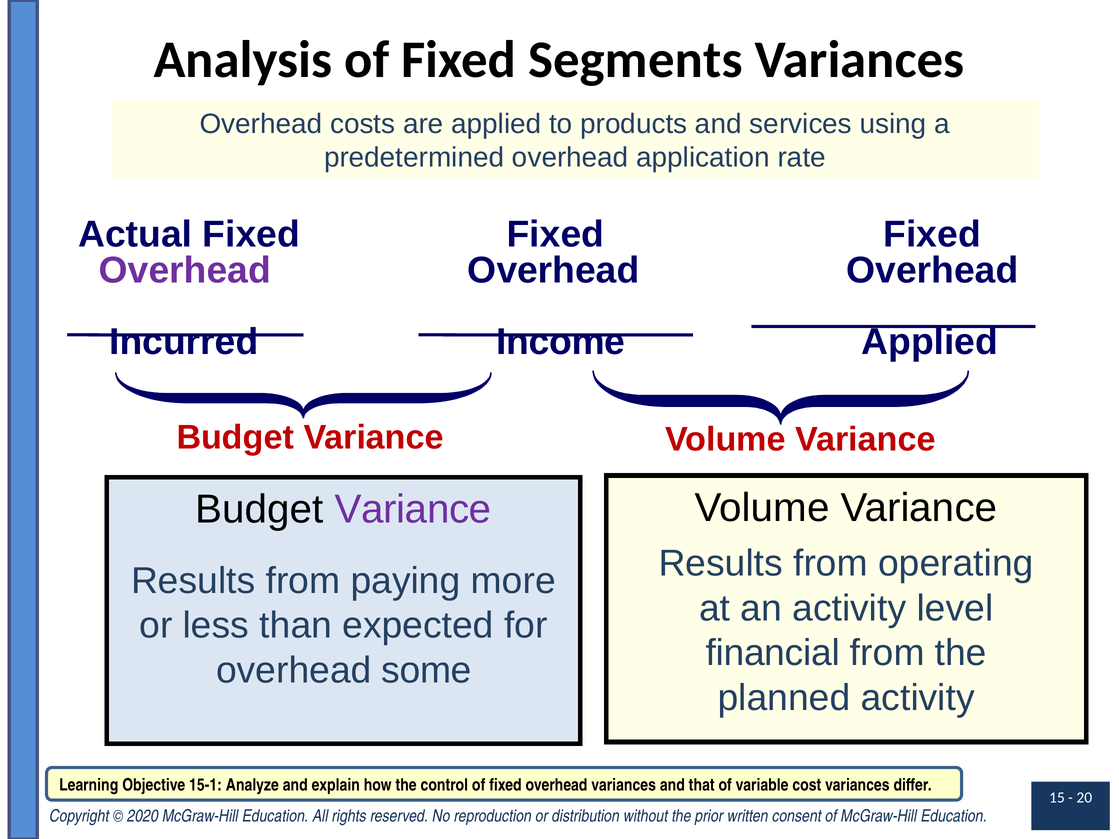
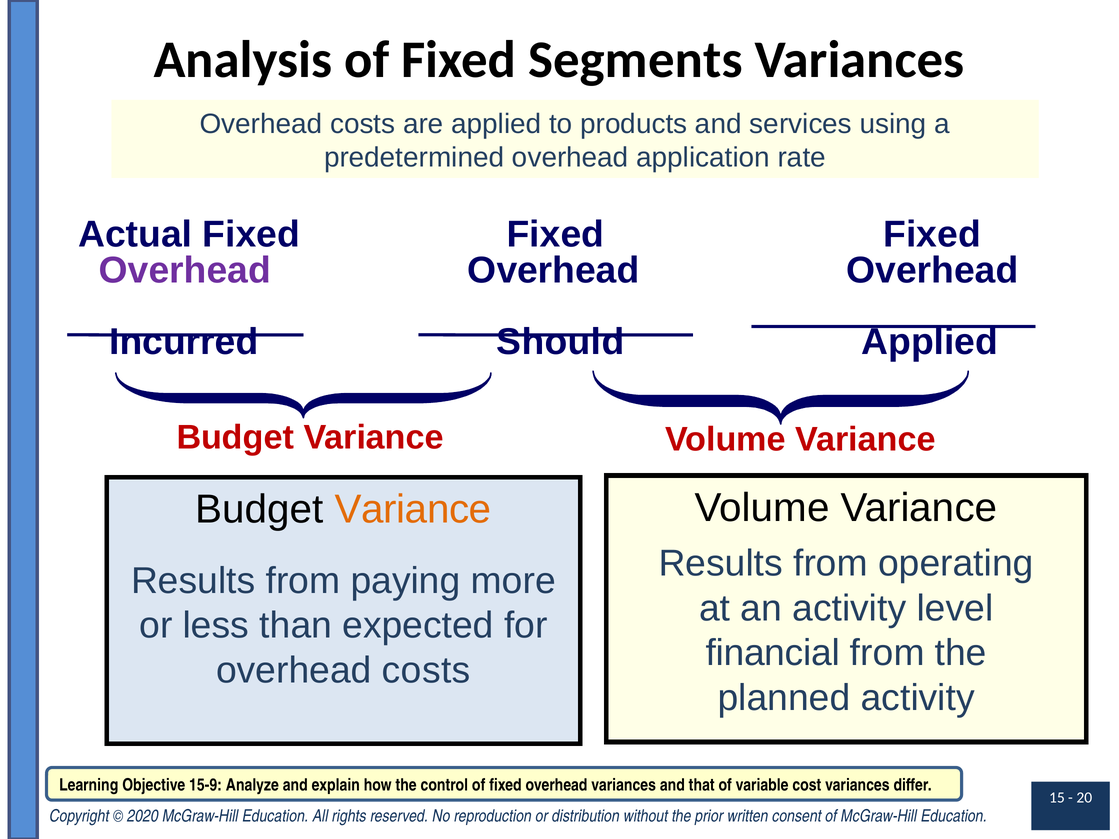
Income: Income -> Should (560, 342)
Variance colour: purple -> orange (413, 510)
some: some -> costs (426, 670)
15-1: 15-1 -> 15-9 (206, 785)
